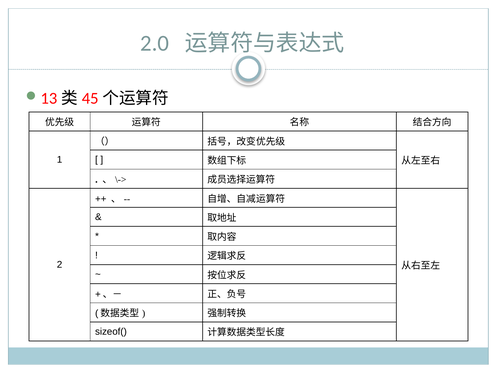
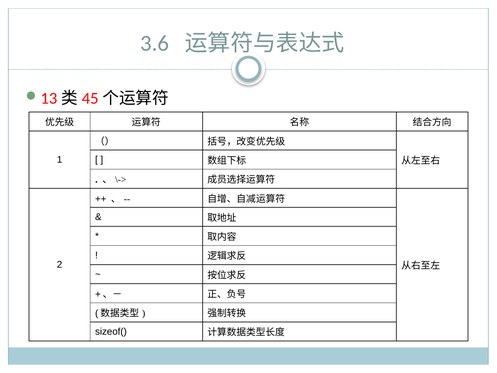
2.0: 2.0 -> 3.6 (155, 43)
